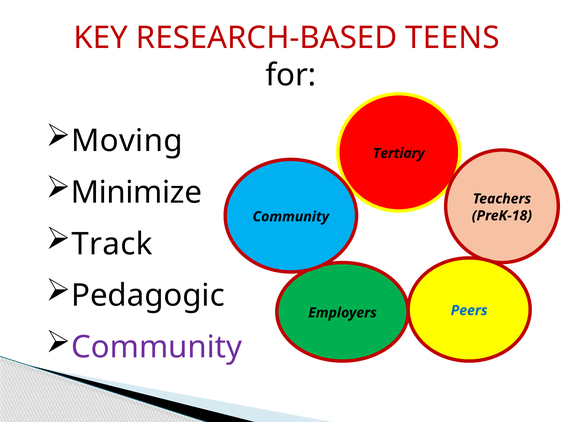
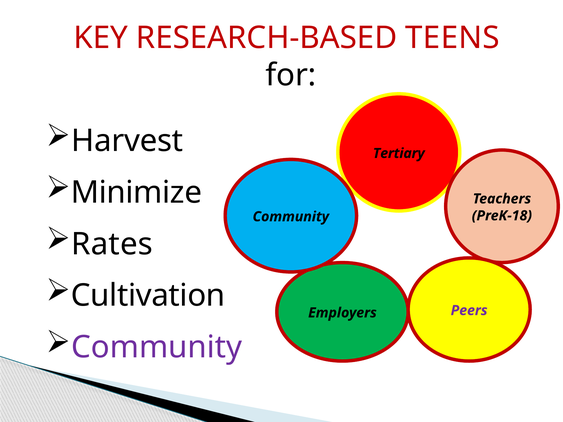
Moving: Moving -> Harvest (127, 141)
Track: Track -> Rates (112, 244)
Pedagogic: Pedagogic -> Cultivation (148, 296)
Peers colour: blue -> purple (469, 311)
